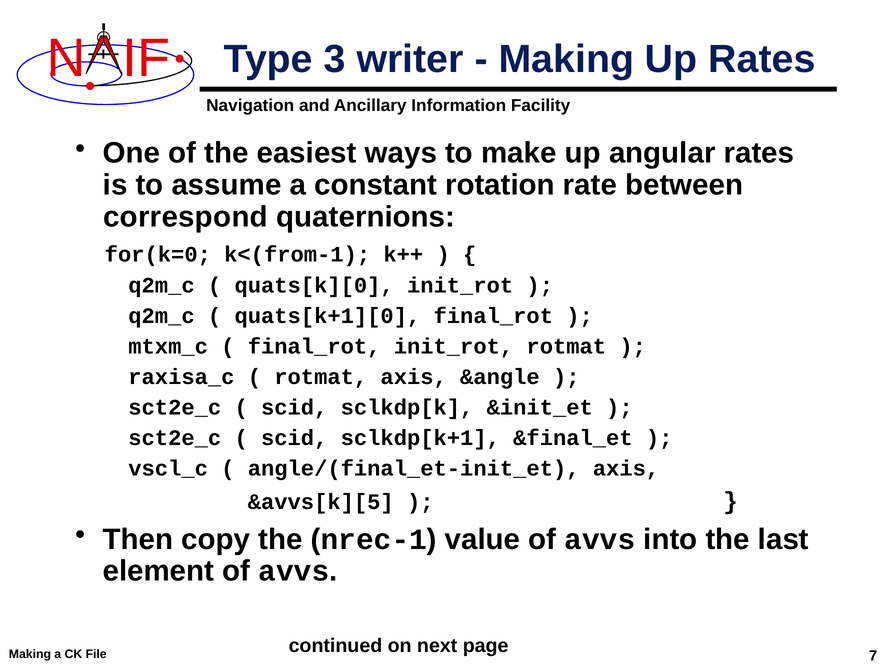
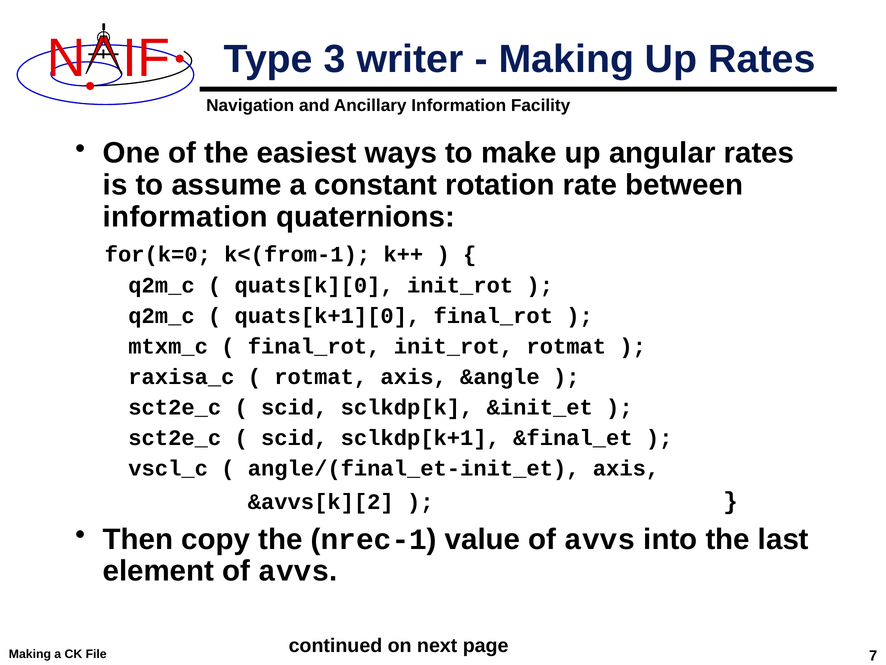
correspond: correspond -> information (185, 217)
&avvs[k][5: &avvs[k][5 -> &avvs[k][2 (321, 502)
